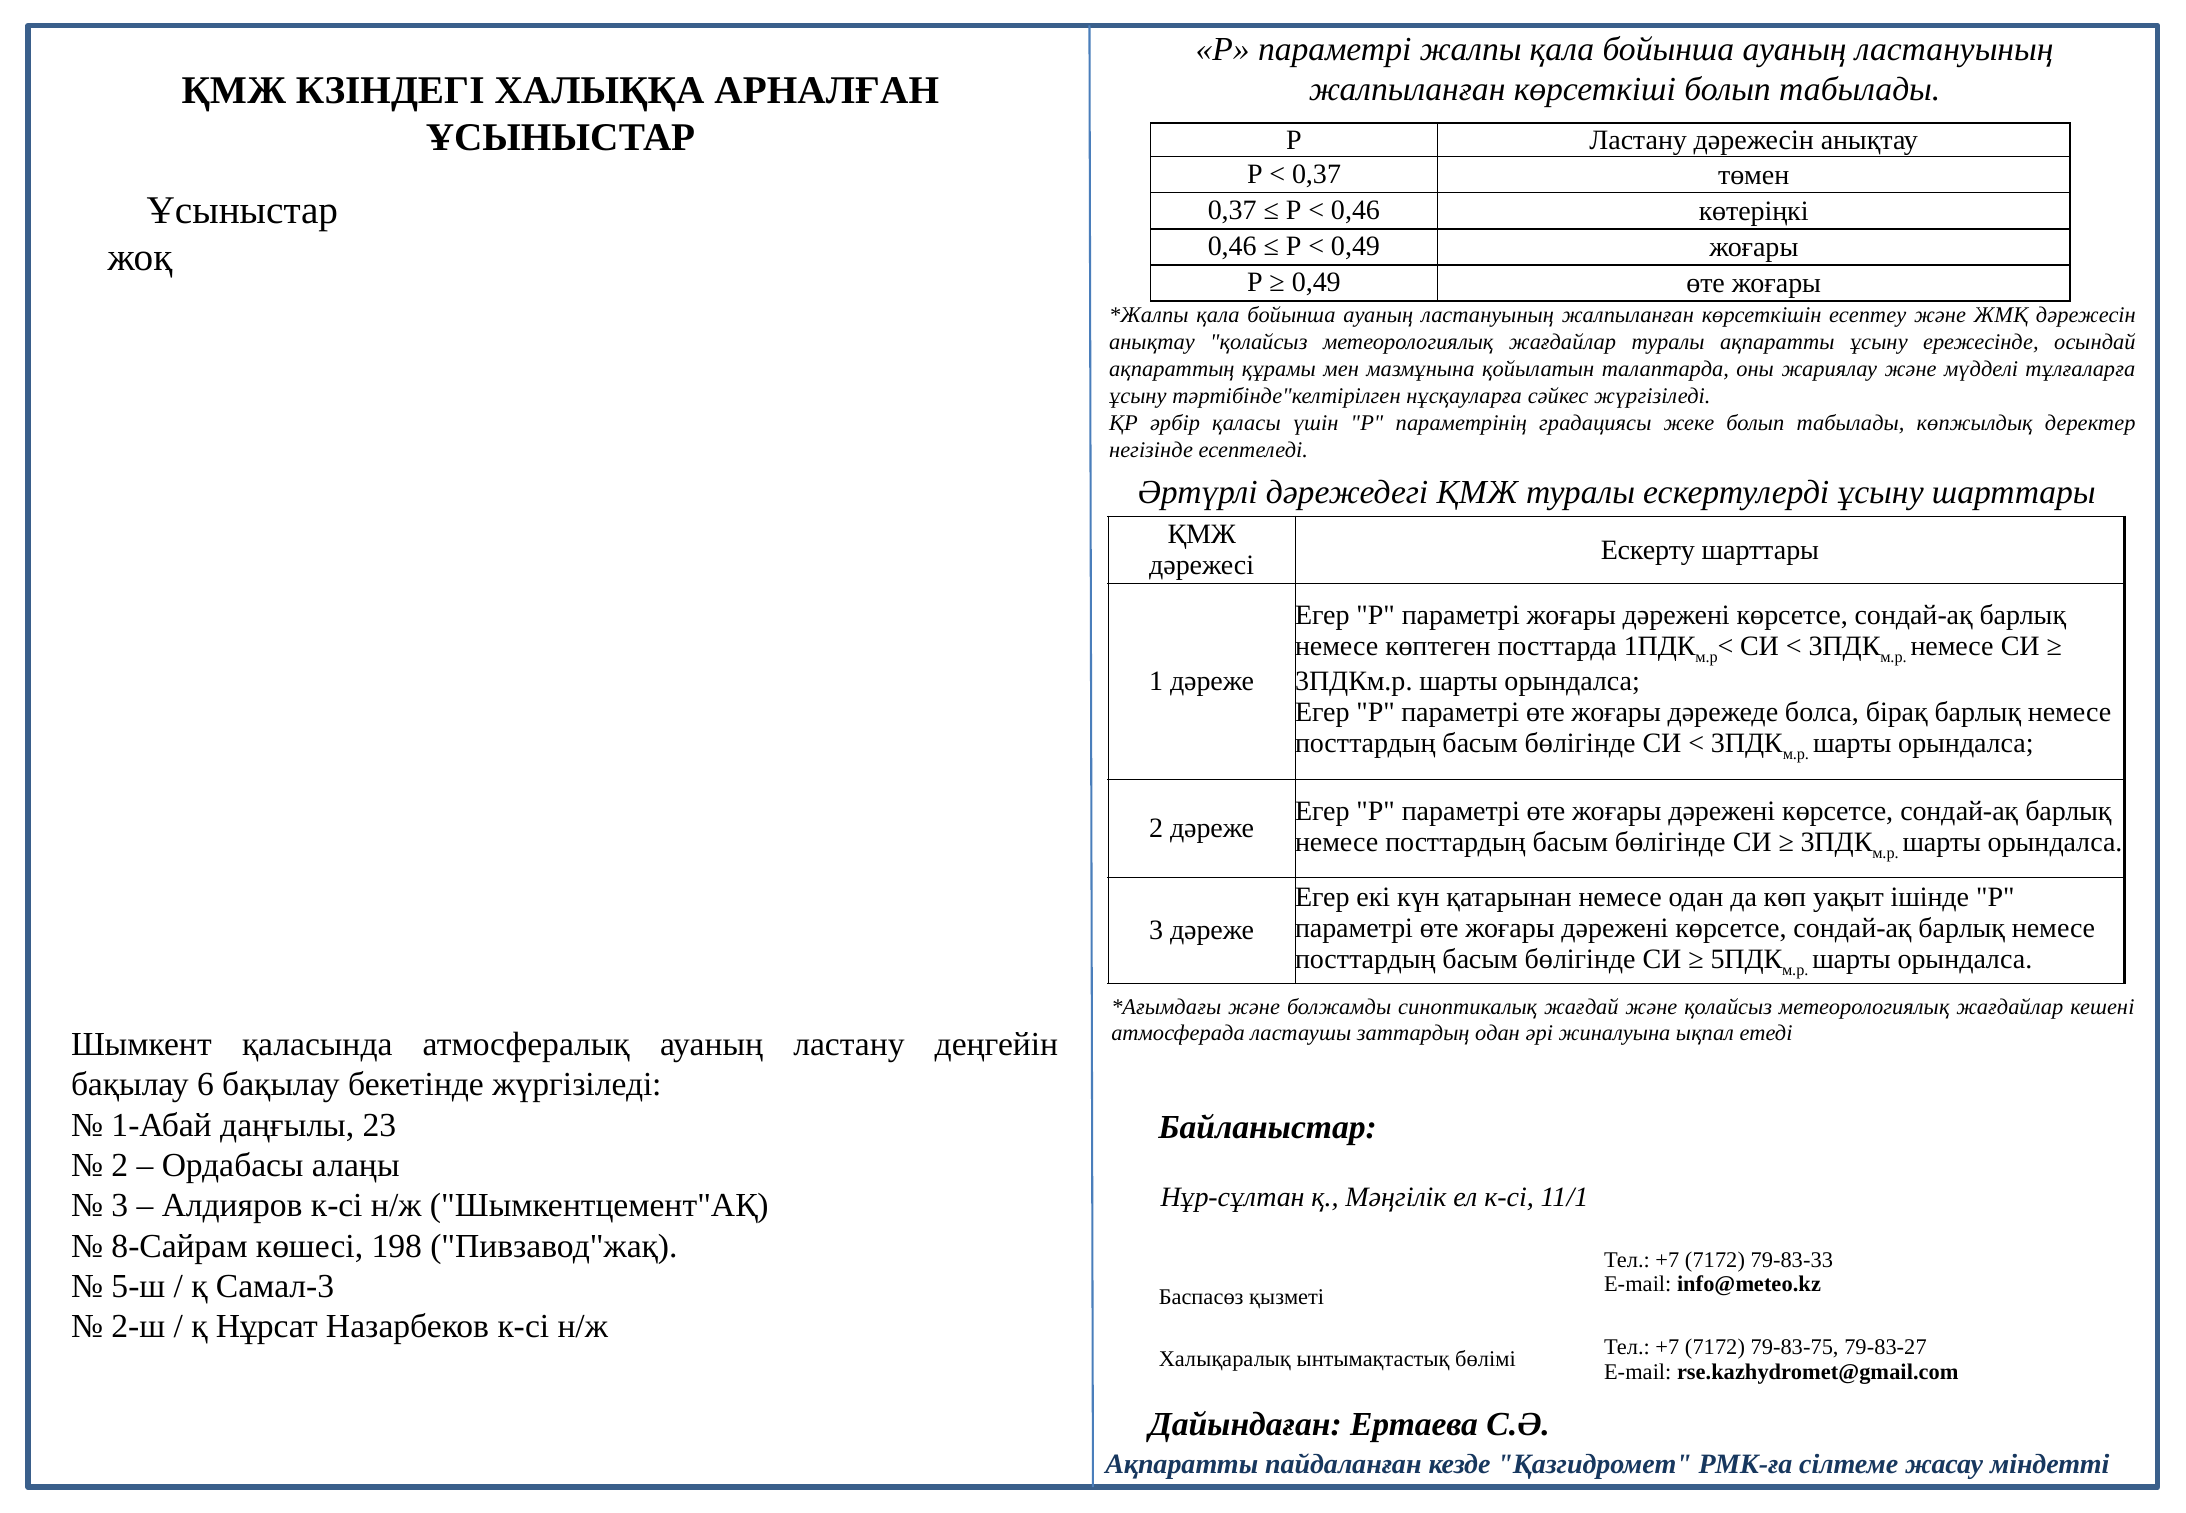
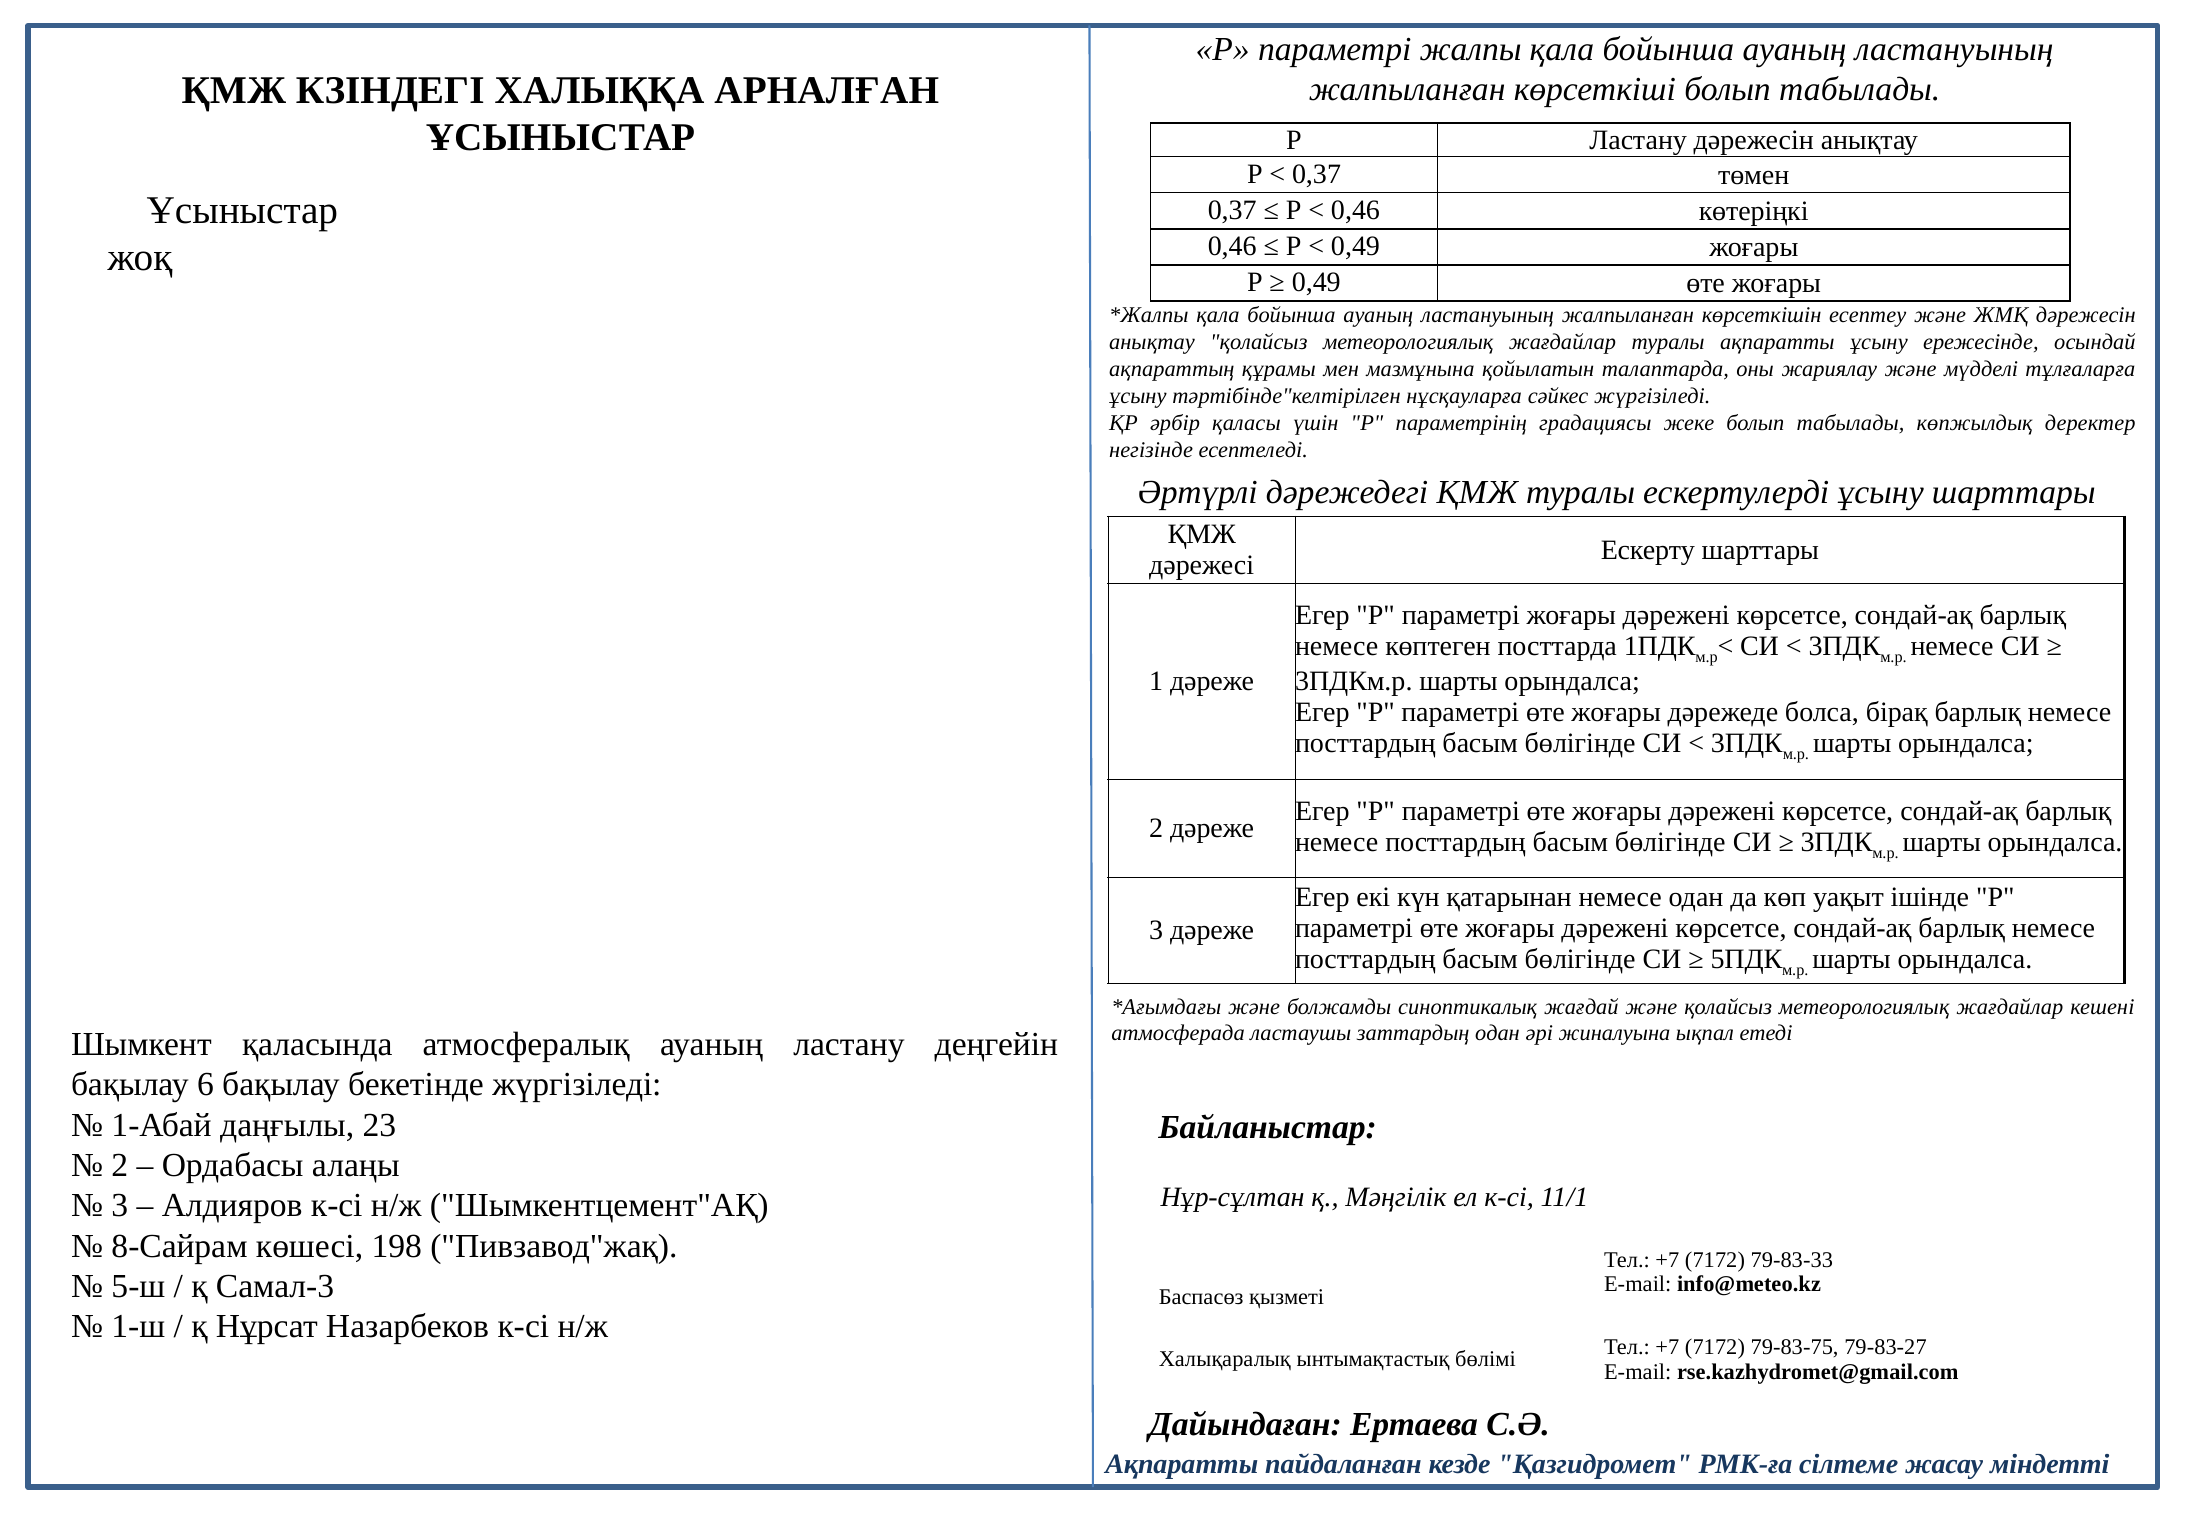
2-ш: 2-ш -> 1-ш (138, 1327)
